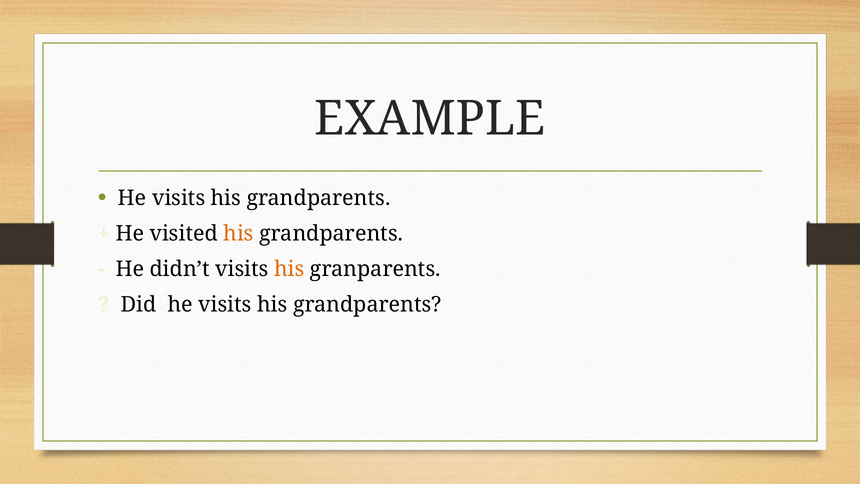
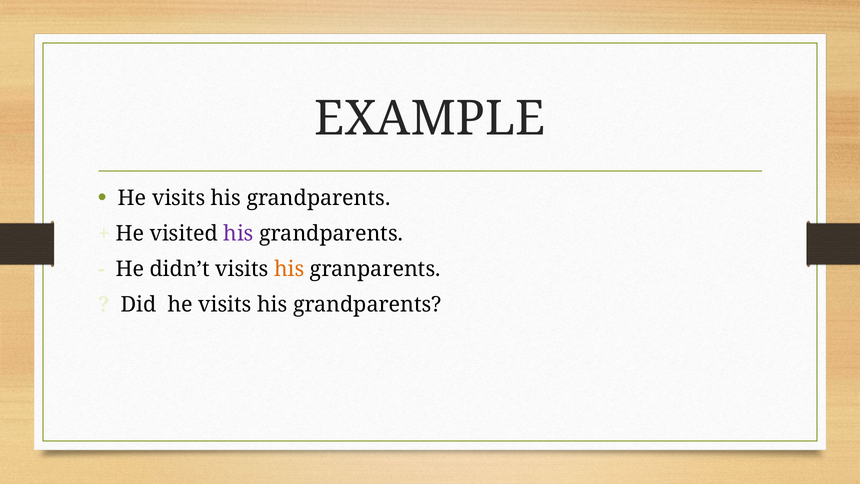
his colour: orange -> purple (238, 233)
